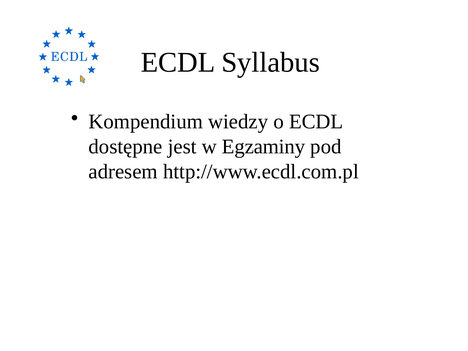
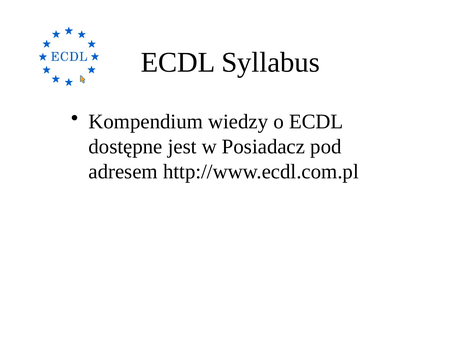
Egzaminy: Egzaminy -> Posiadacz (264, 147)
